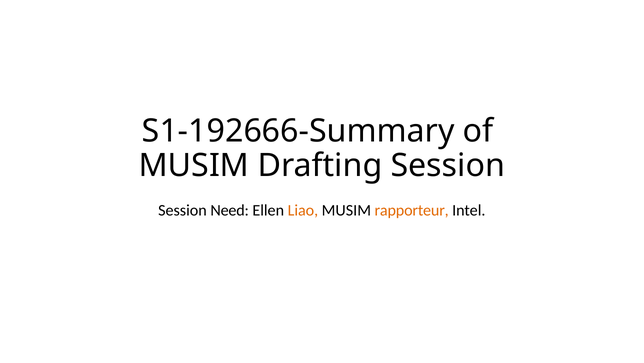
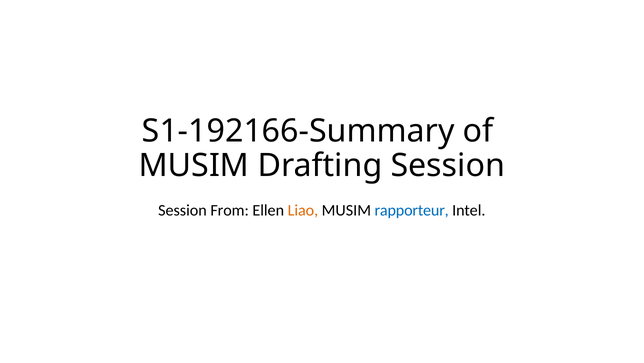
S1-192666-Summary: S1-192666-Summary -> S1-192166-Summary (298, 131)
Need: Need -> From (230, 210)
rapporteur colour: orange -> blue (412, 210)
